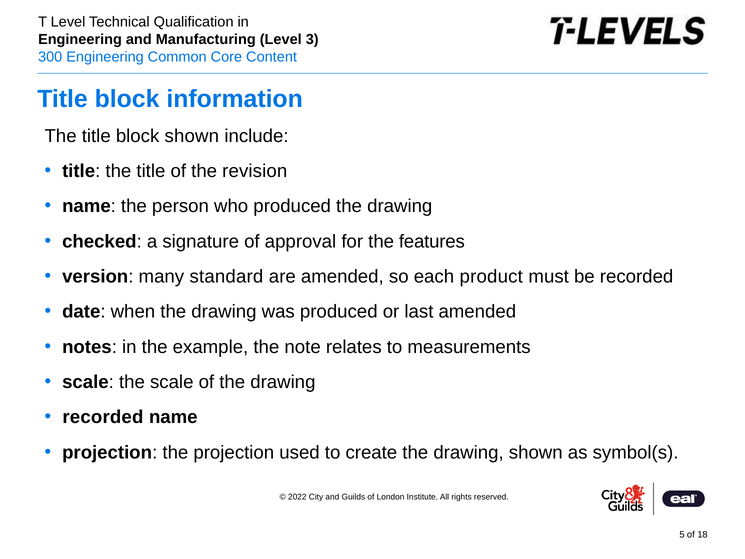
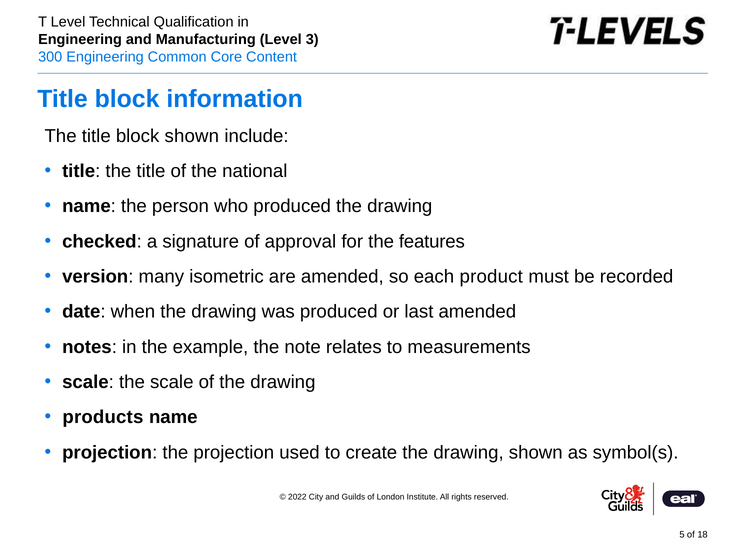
revision: revision -> national (255, 171)
standard: standard -> isometric (227, 276)
recorded: recorded -> products (103, 417)
